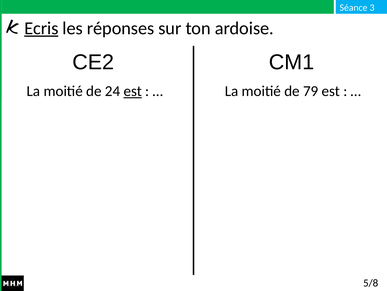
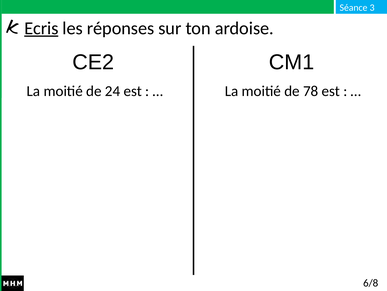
est underline: present -> none (133, 91)
79: 79 -> 78 (311, 91)
5/8: 5/8 -> 6/8 (371, 282)
